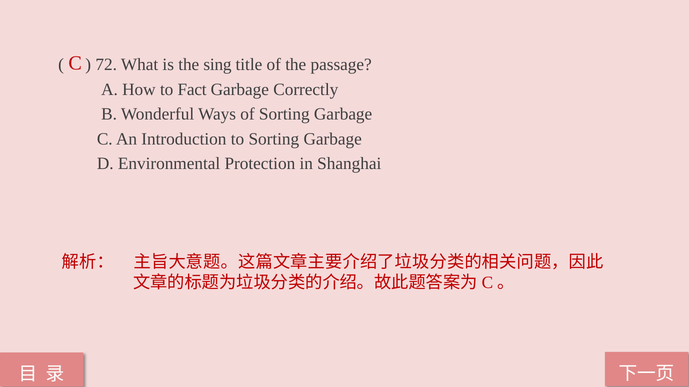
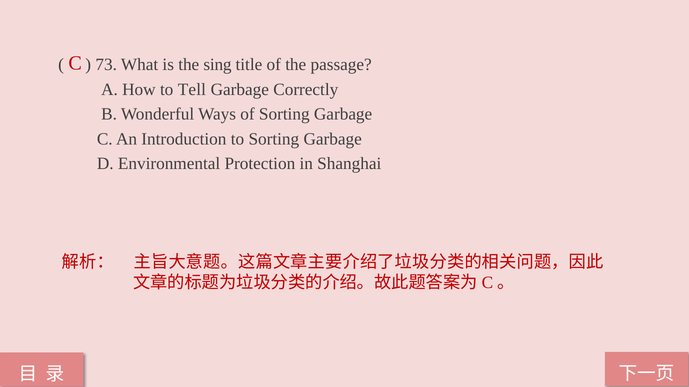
72: 72 -> 73 (106, 65)
Fact: Fact -> Tell (192, 90)
